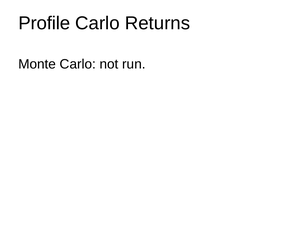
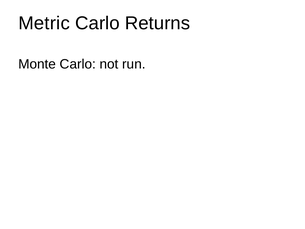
Profile: Profile -> Metric (44, 23)
